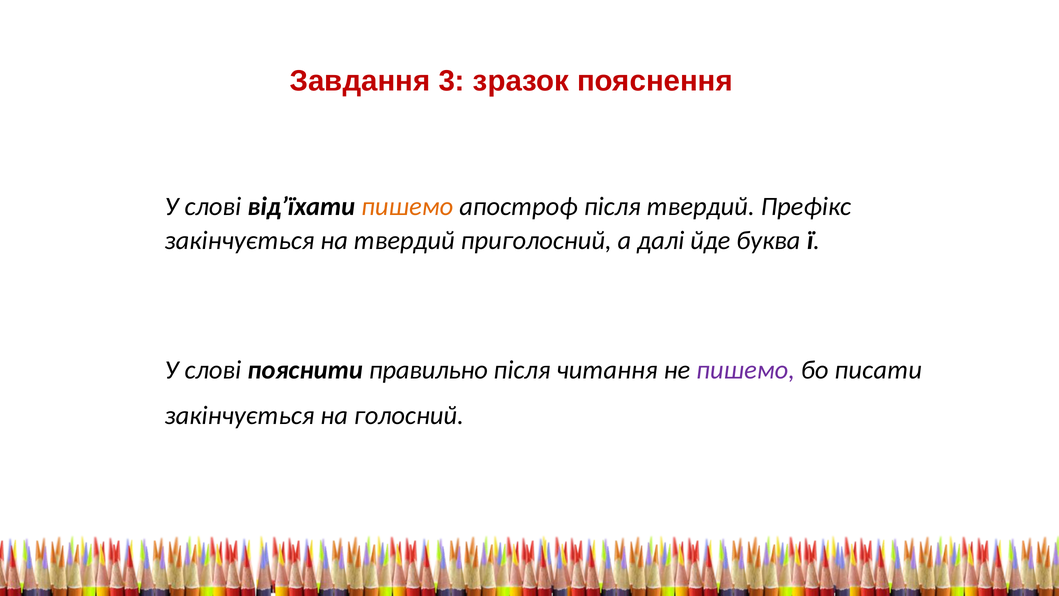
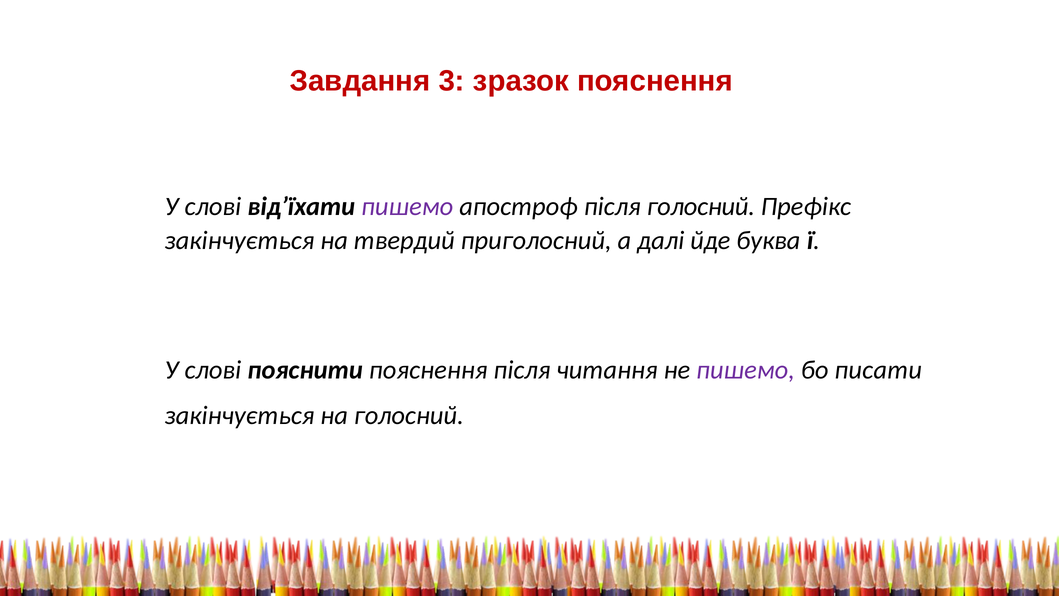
пишемо colour: orange -> purple (407, 206)
після твердий: твердий -> голосний (701, 206)
пояснити правильно: правильно -> пояснення (428, 370)
